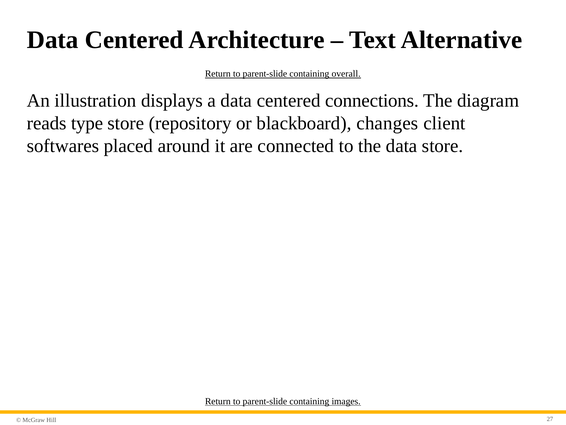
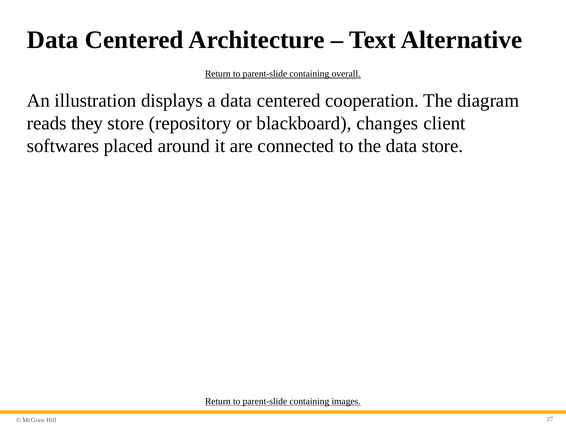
connections: connections -> cooperation (372, 100)
type: type -> they (87, 123)
